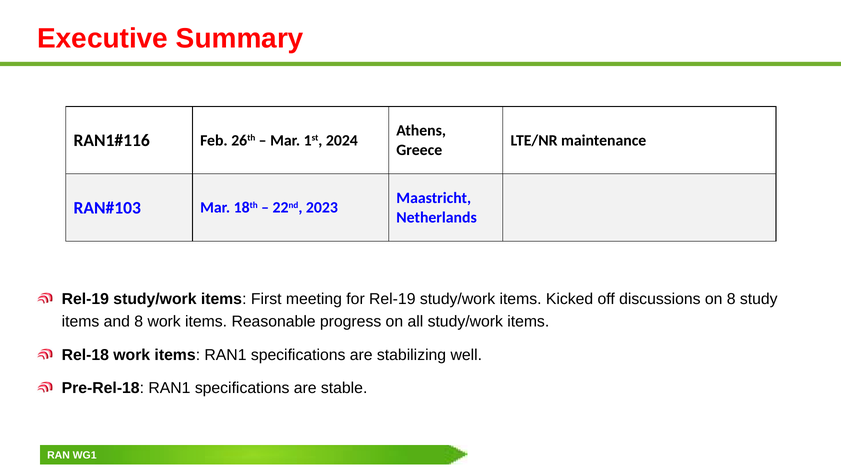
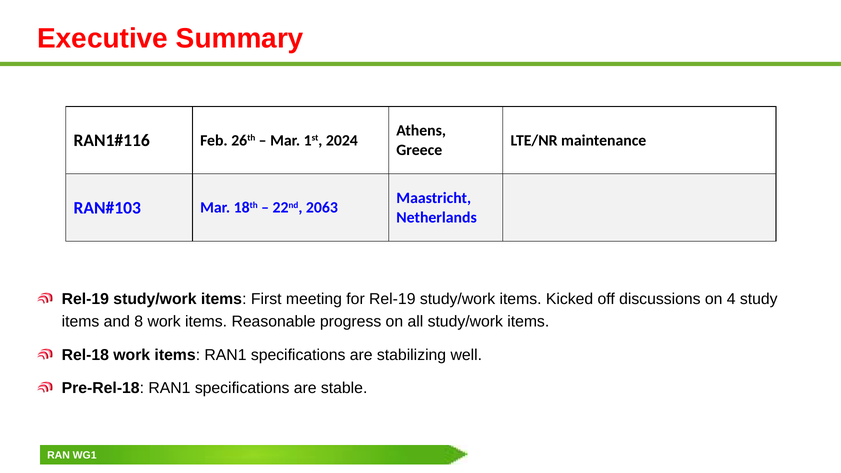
2023: 2023 -> 2063 (322, 208)
on 8: 8 -> 4 (731, 299)
